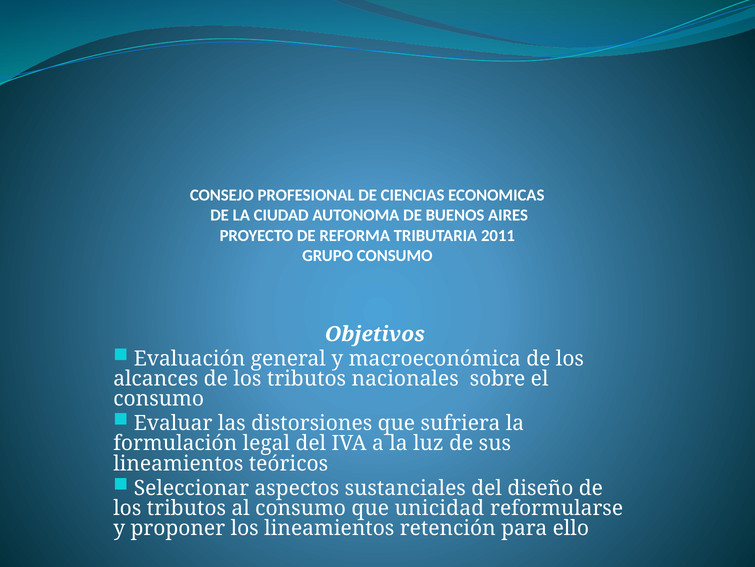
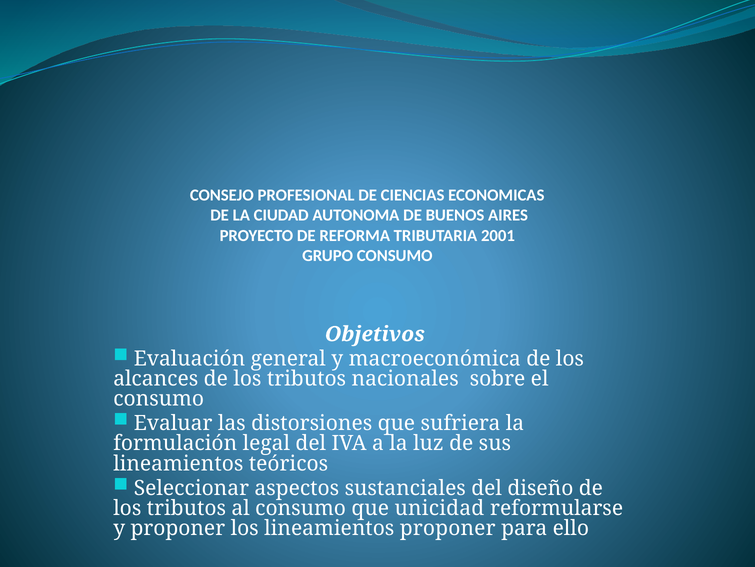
2011: 2011 -> 2001 (498, 235)
lineamientos retención: retención -> proponer (448, 528)
